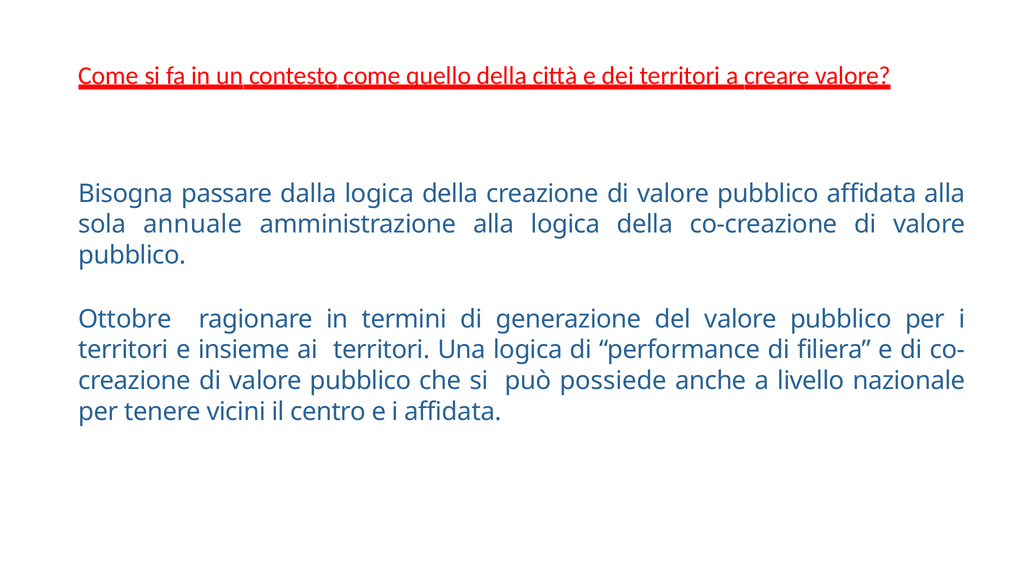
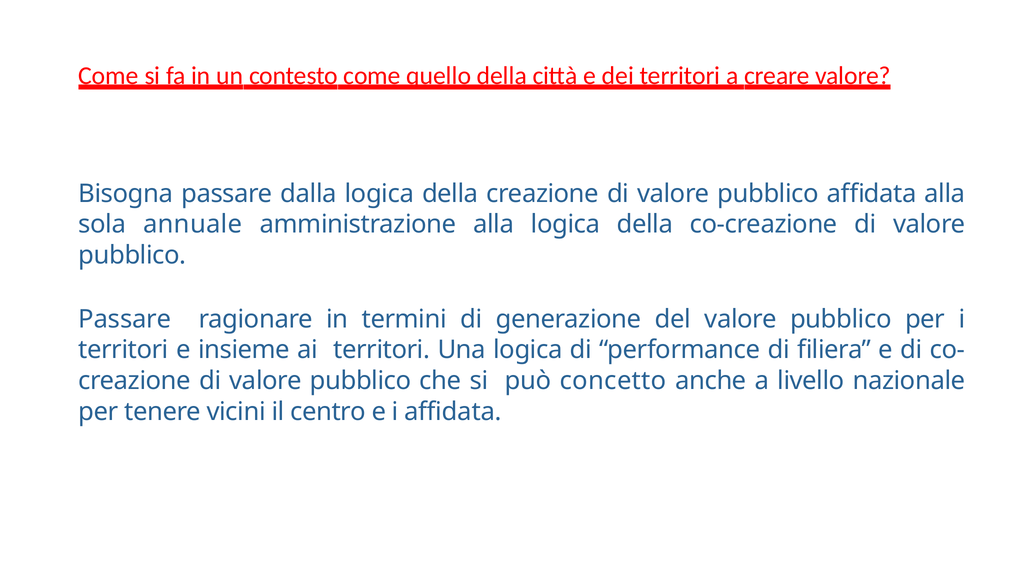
Ottobre: Ottobre -> Passare (125, 319)
possiede: possiede -> concetto (613, 381)
